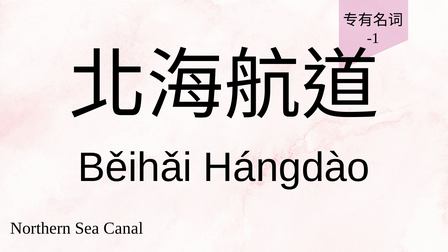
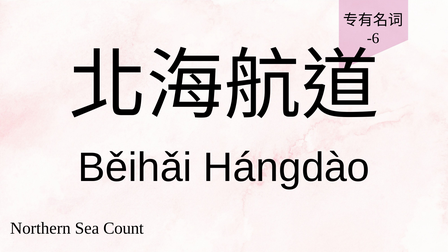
-1: -1 -> -6 (373, 38)
Canal: Canal -> Count (123, 228)
